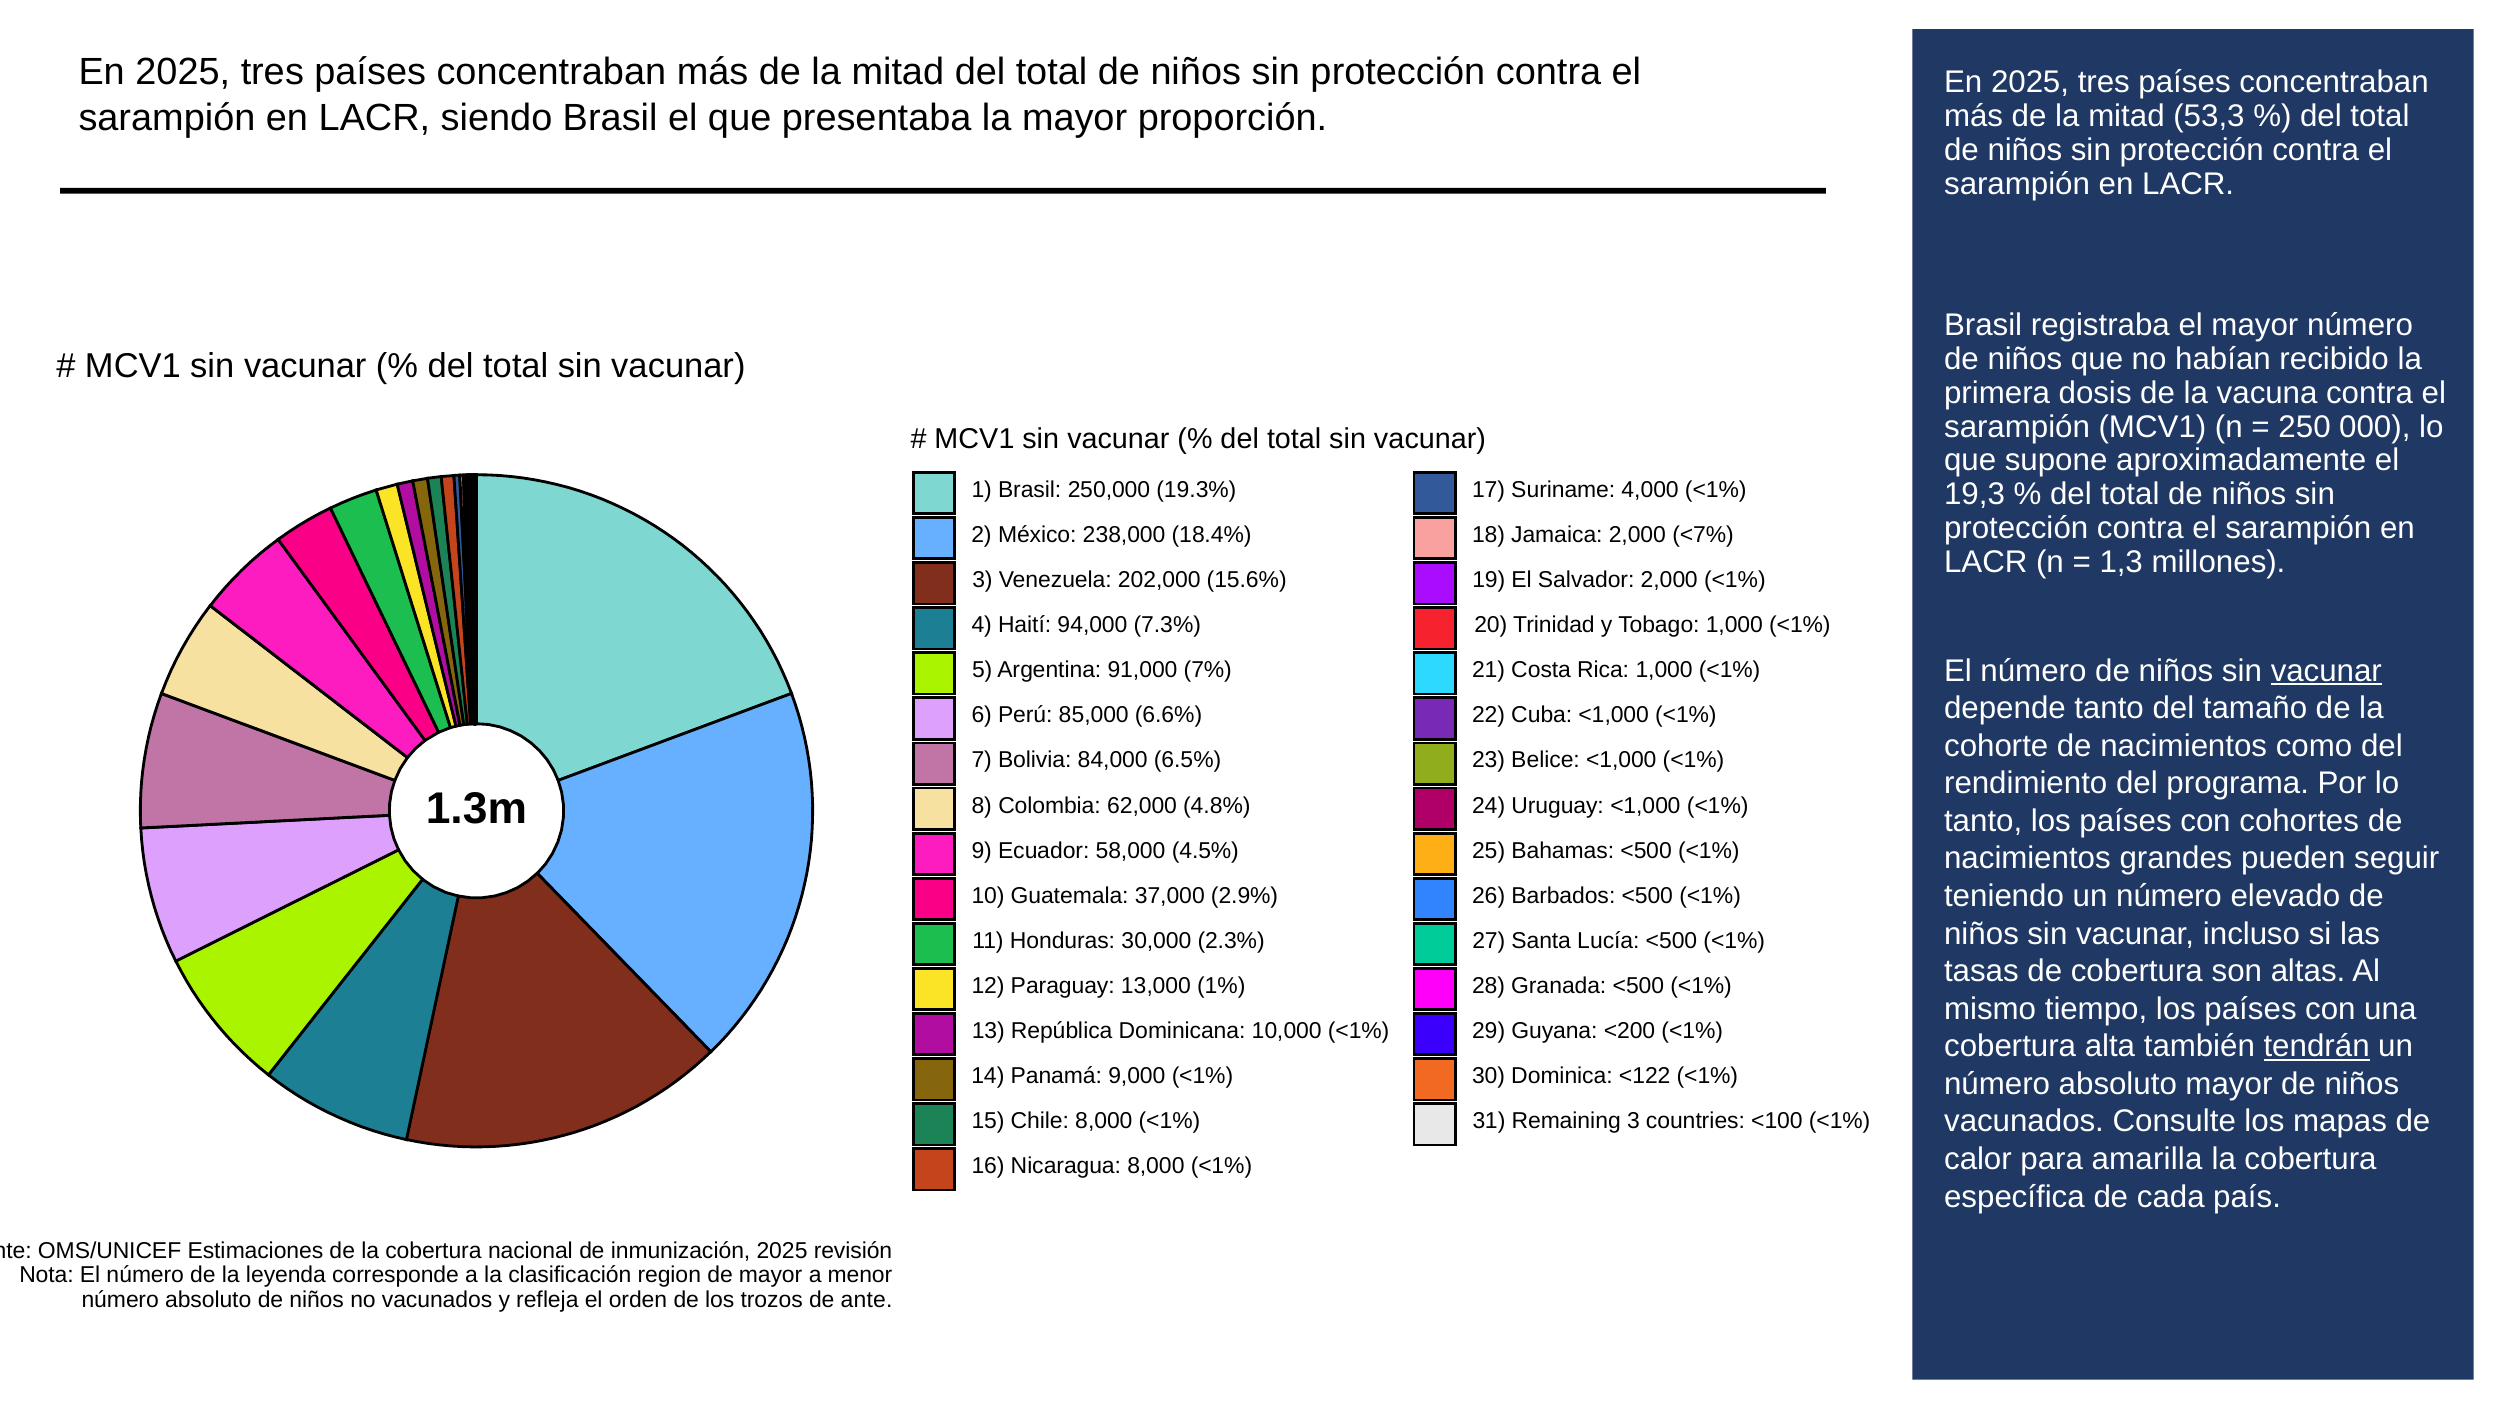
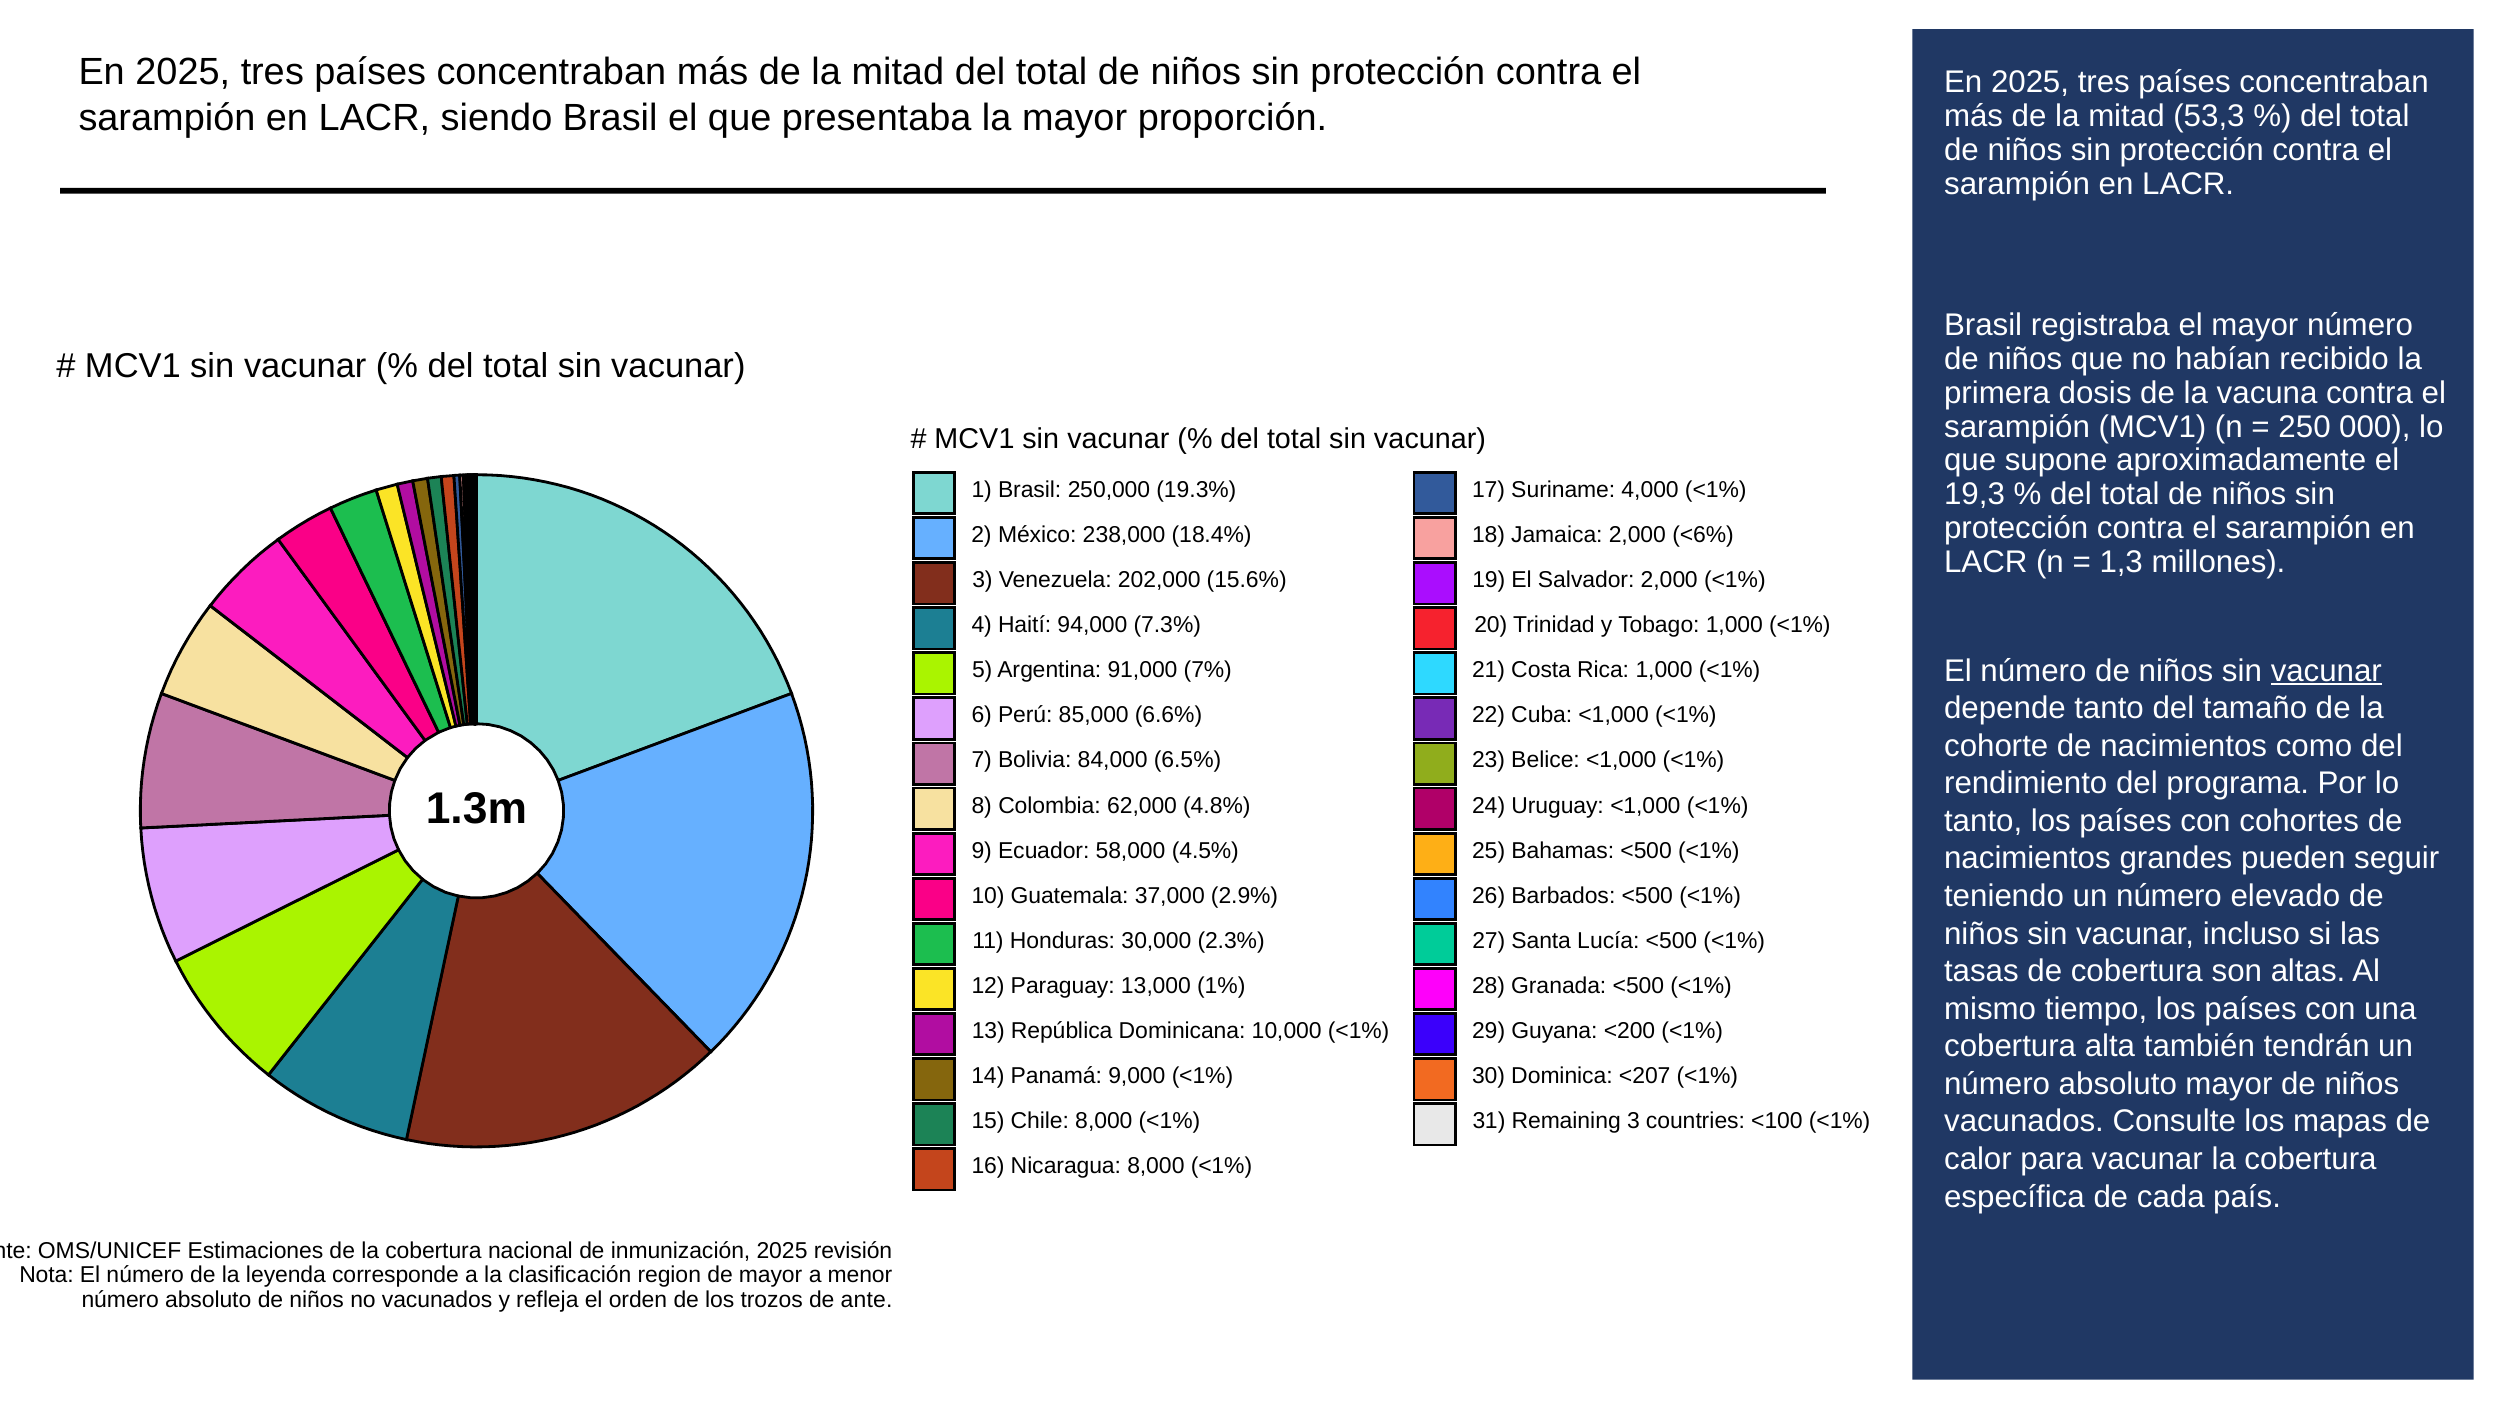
<7%: <7% -> <6% (1703, 535)
tendrán underline: present -> none (2317, 1046)
<122: <122 -> <207 (1645, 1076)
para amarilla: amarilla -> vacunar (2147, 1159)
